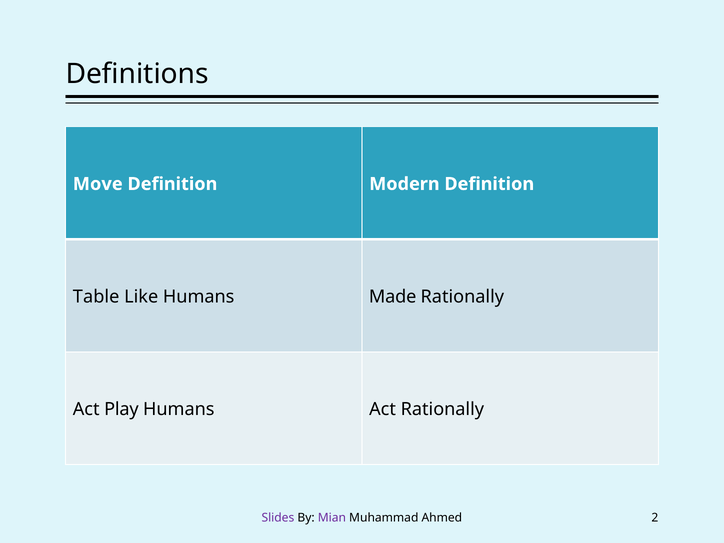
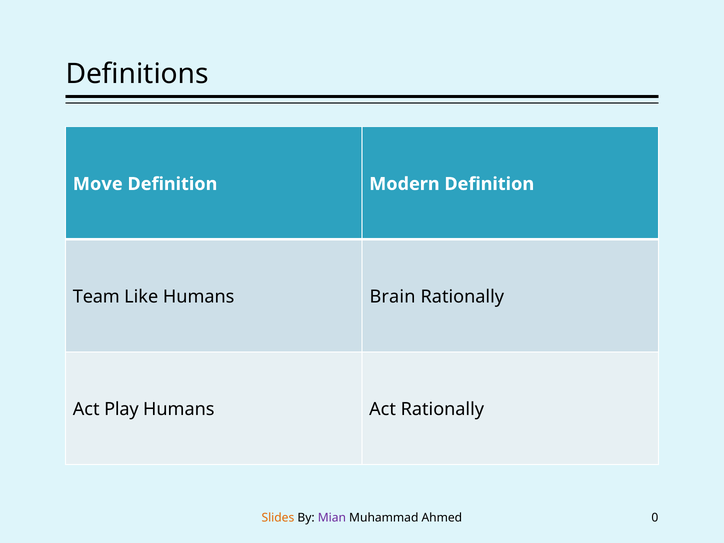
Table: Table -> Team (96, 297)
Made: Made -> Brain (392, 297)
Slides colour: purple -> orange (278, 518)
2: 2 -> 0 (655, 518)
